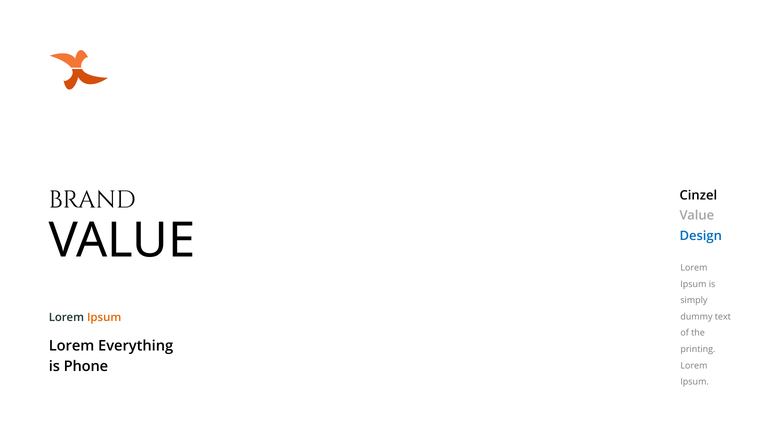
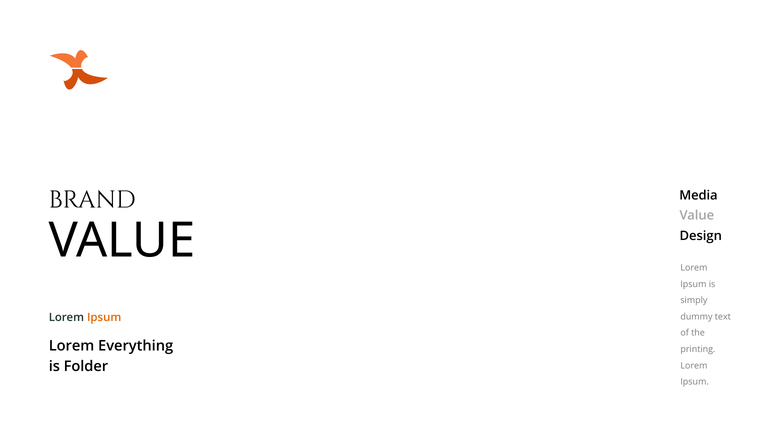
Cinzel: Cinzel -> Media (698, 195)
Design colour: blue -> black (701, 236)
Phone: Phone -> Folder (86, 366)
